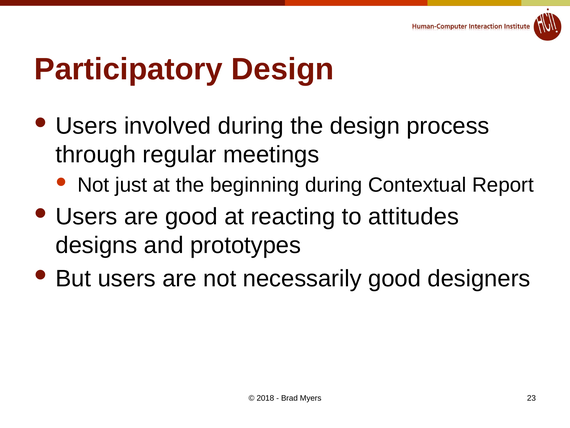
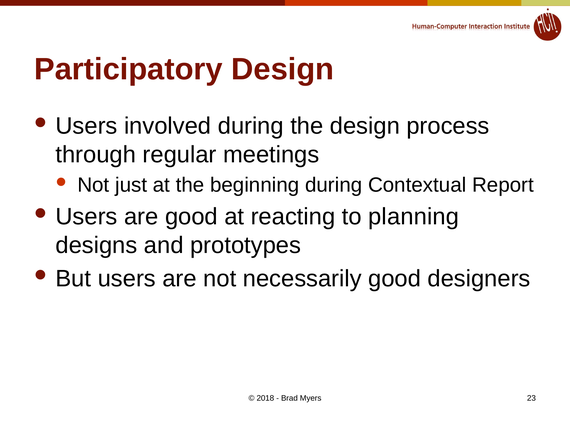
attitudes: attitudes -> planning (414, 216)
